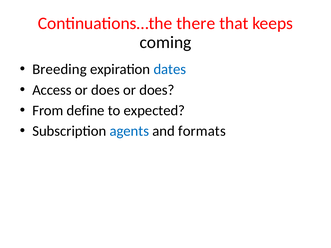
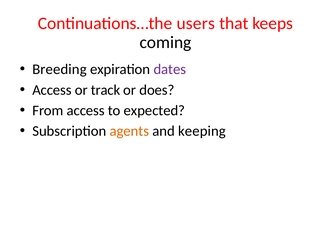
there: there -> users (196, 23)
dates colour: blue -> purple (170, 69)
does: does -> track (106, 90)
From define: define -> access (86, 111)
agents colour: blue -> orange (129, 131)
formats: formats -> keeping (202, 131)
